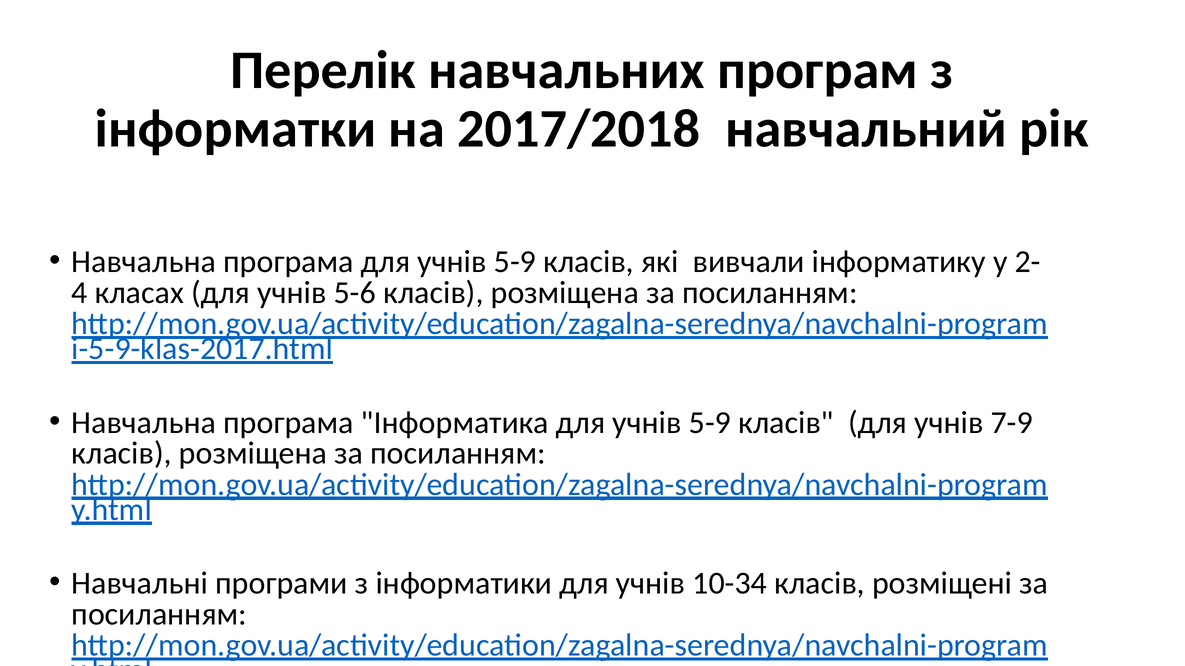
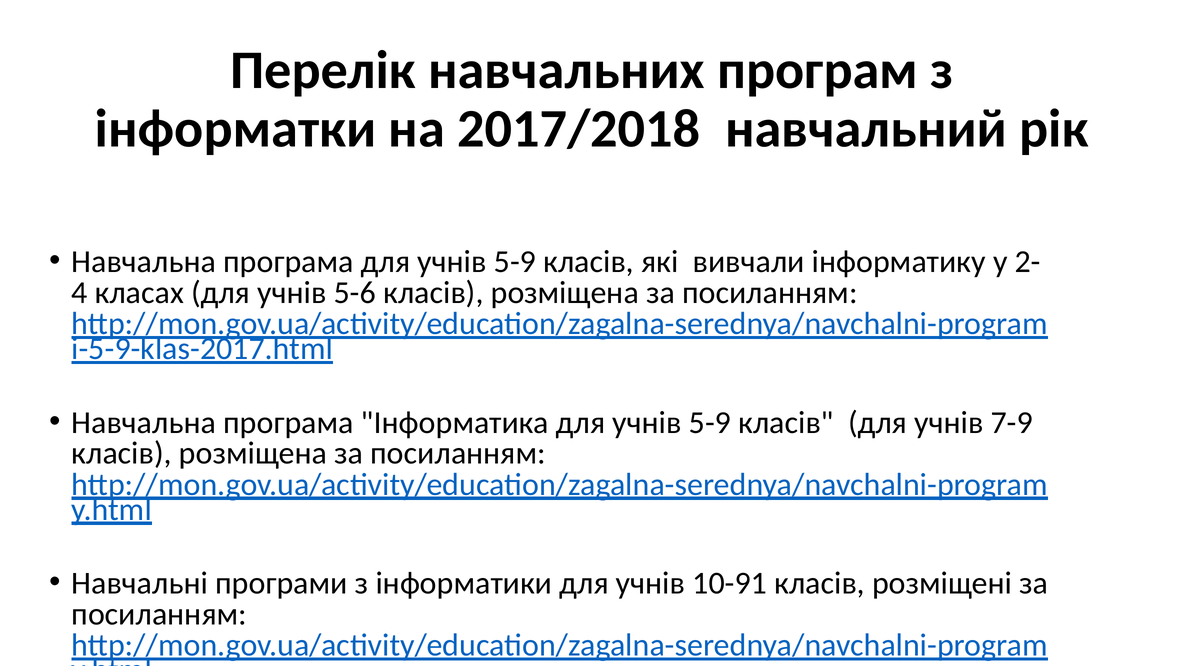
10-34: 10-34 -> 10-91 (730, 584)
